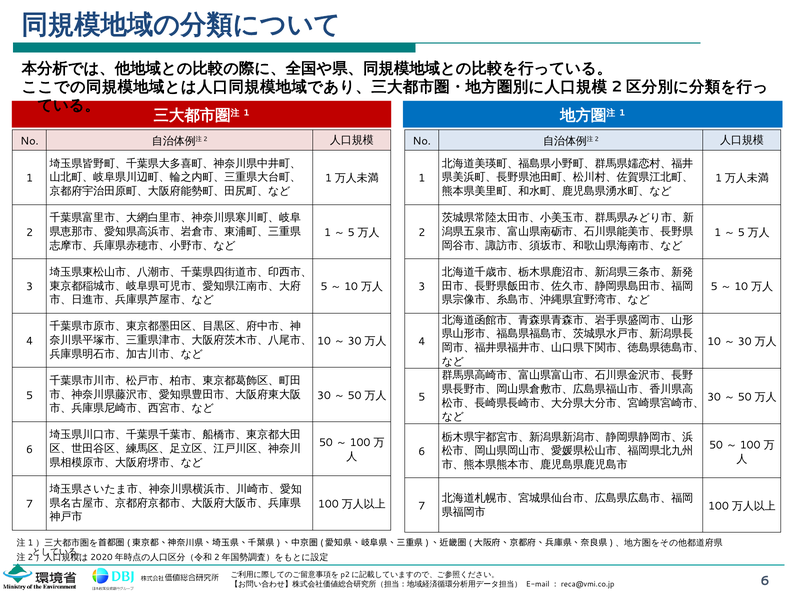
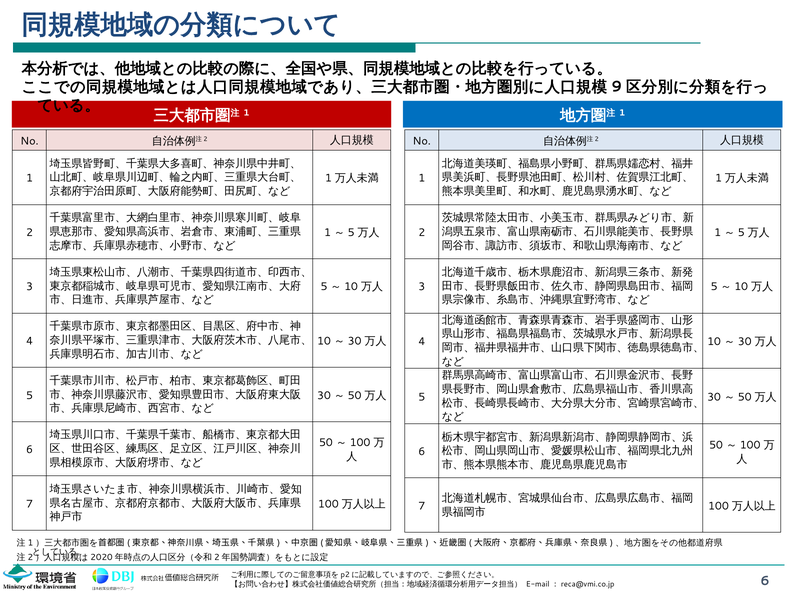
2: 2 -> 9 (617, 87)
